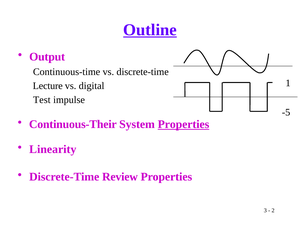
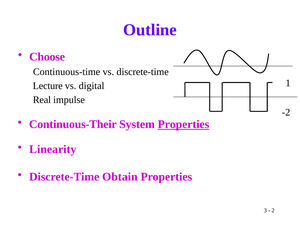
Outline underline: present -> none (150, 30)
Output: Output -> Choose (47, 57)
Test: Test -> Real (42, 100)
-5: -5 -> -2 (286, 112)
Review: Review -> Obtain (120, 177)
